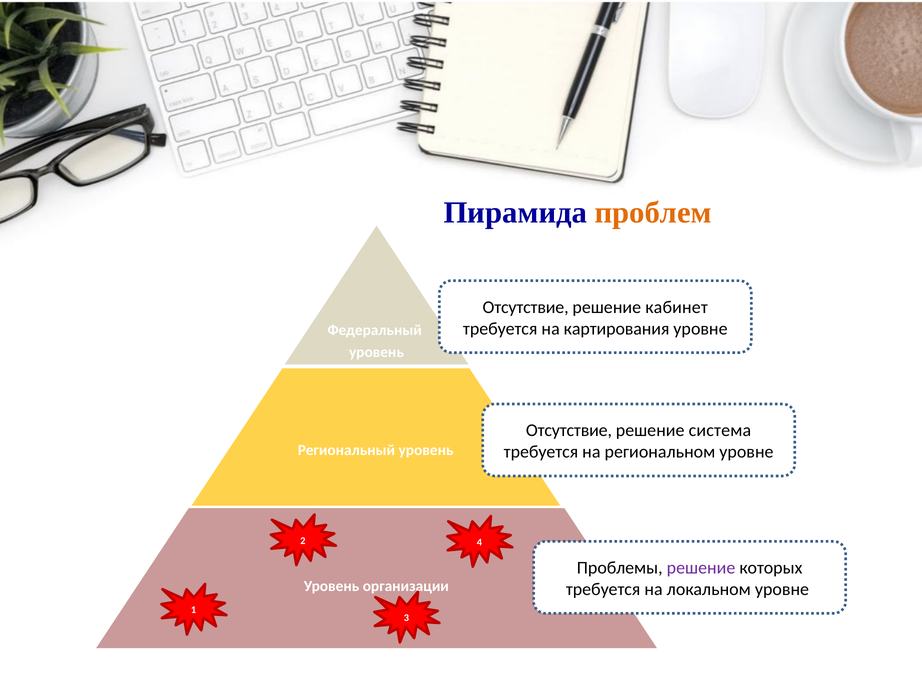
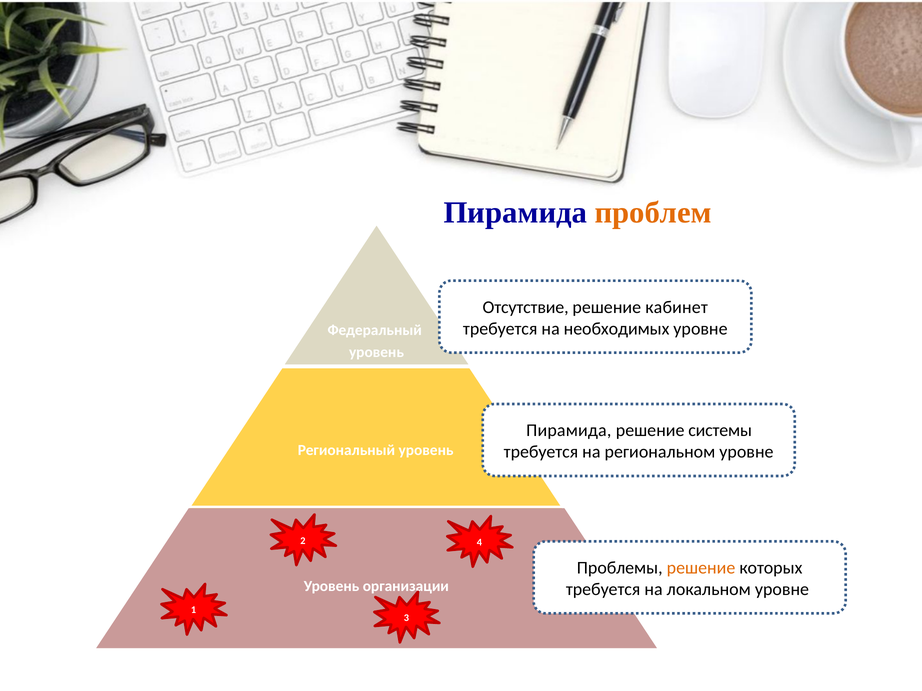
картирования: картирования -> необходимых (617, 329)
Отсутствие: Отсутствие -> Пирамида (569, 431)
система: система -> системы (720, 431)
решение colour: purple -> orange (701, 568)
